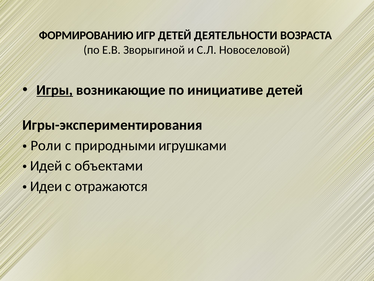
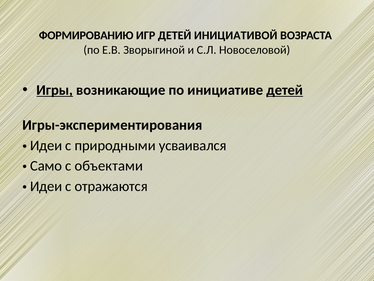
ДЕЯТЕЛЬНОСТИ: ДЕЯТЕЛЬНОСТИ -> ИНИЦИАТИВОЙ (236, 35)
детей underline: none -> present (285, 90)
Роли: Роли -> Идеи (46, 145)
игрушками: игрушками -> усваивался (193, 145)
Идей: Идей -> Само (46, 166)
